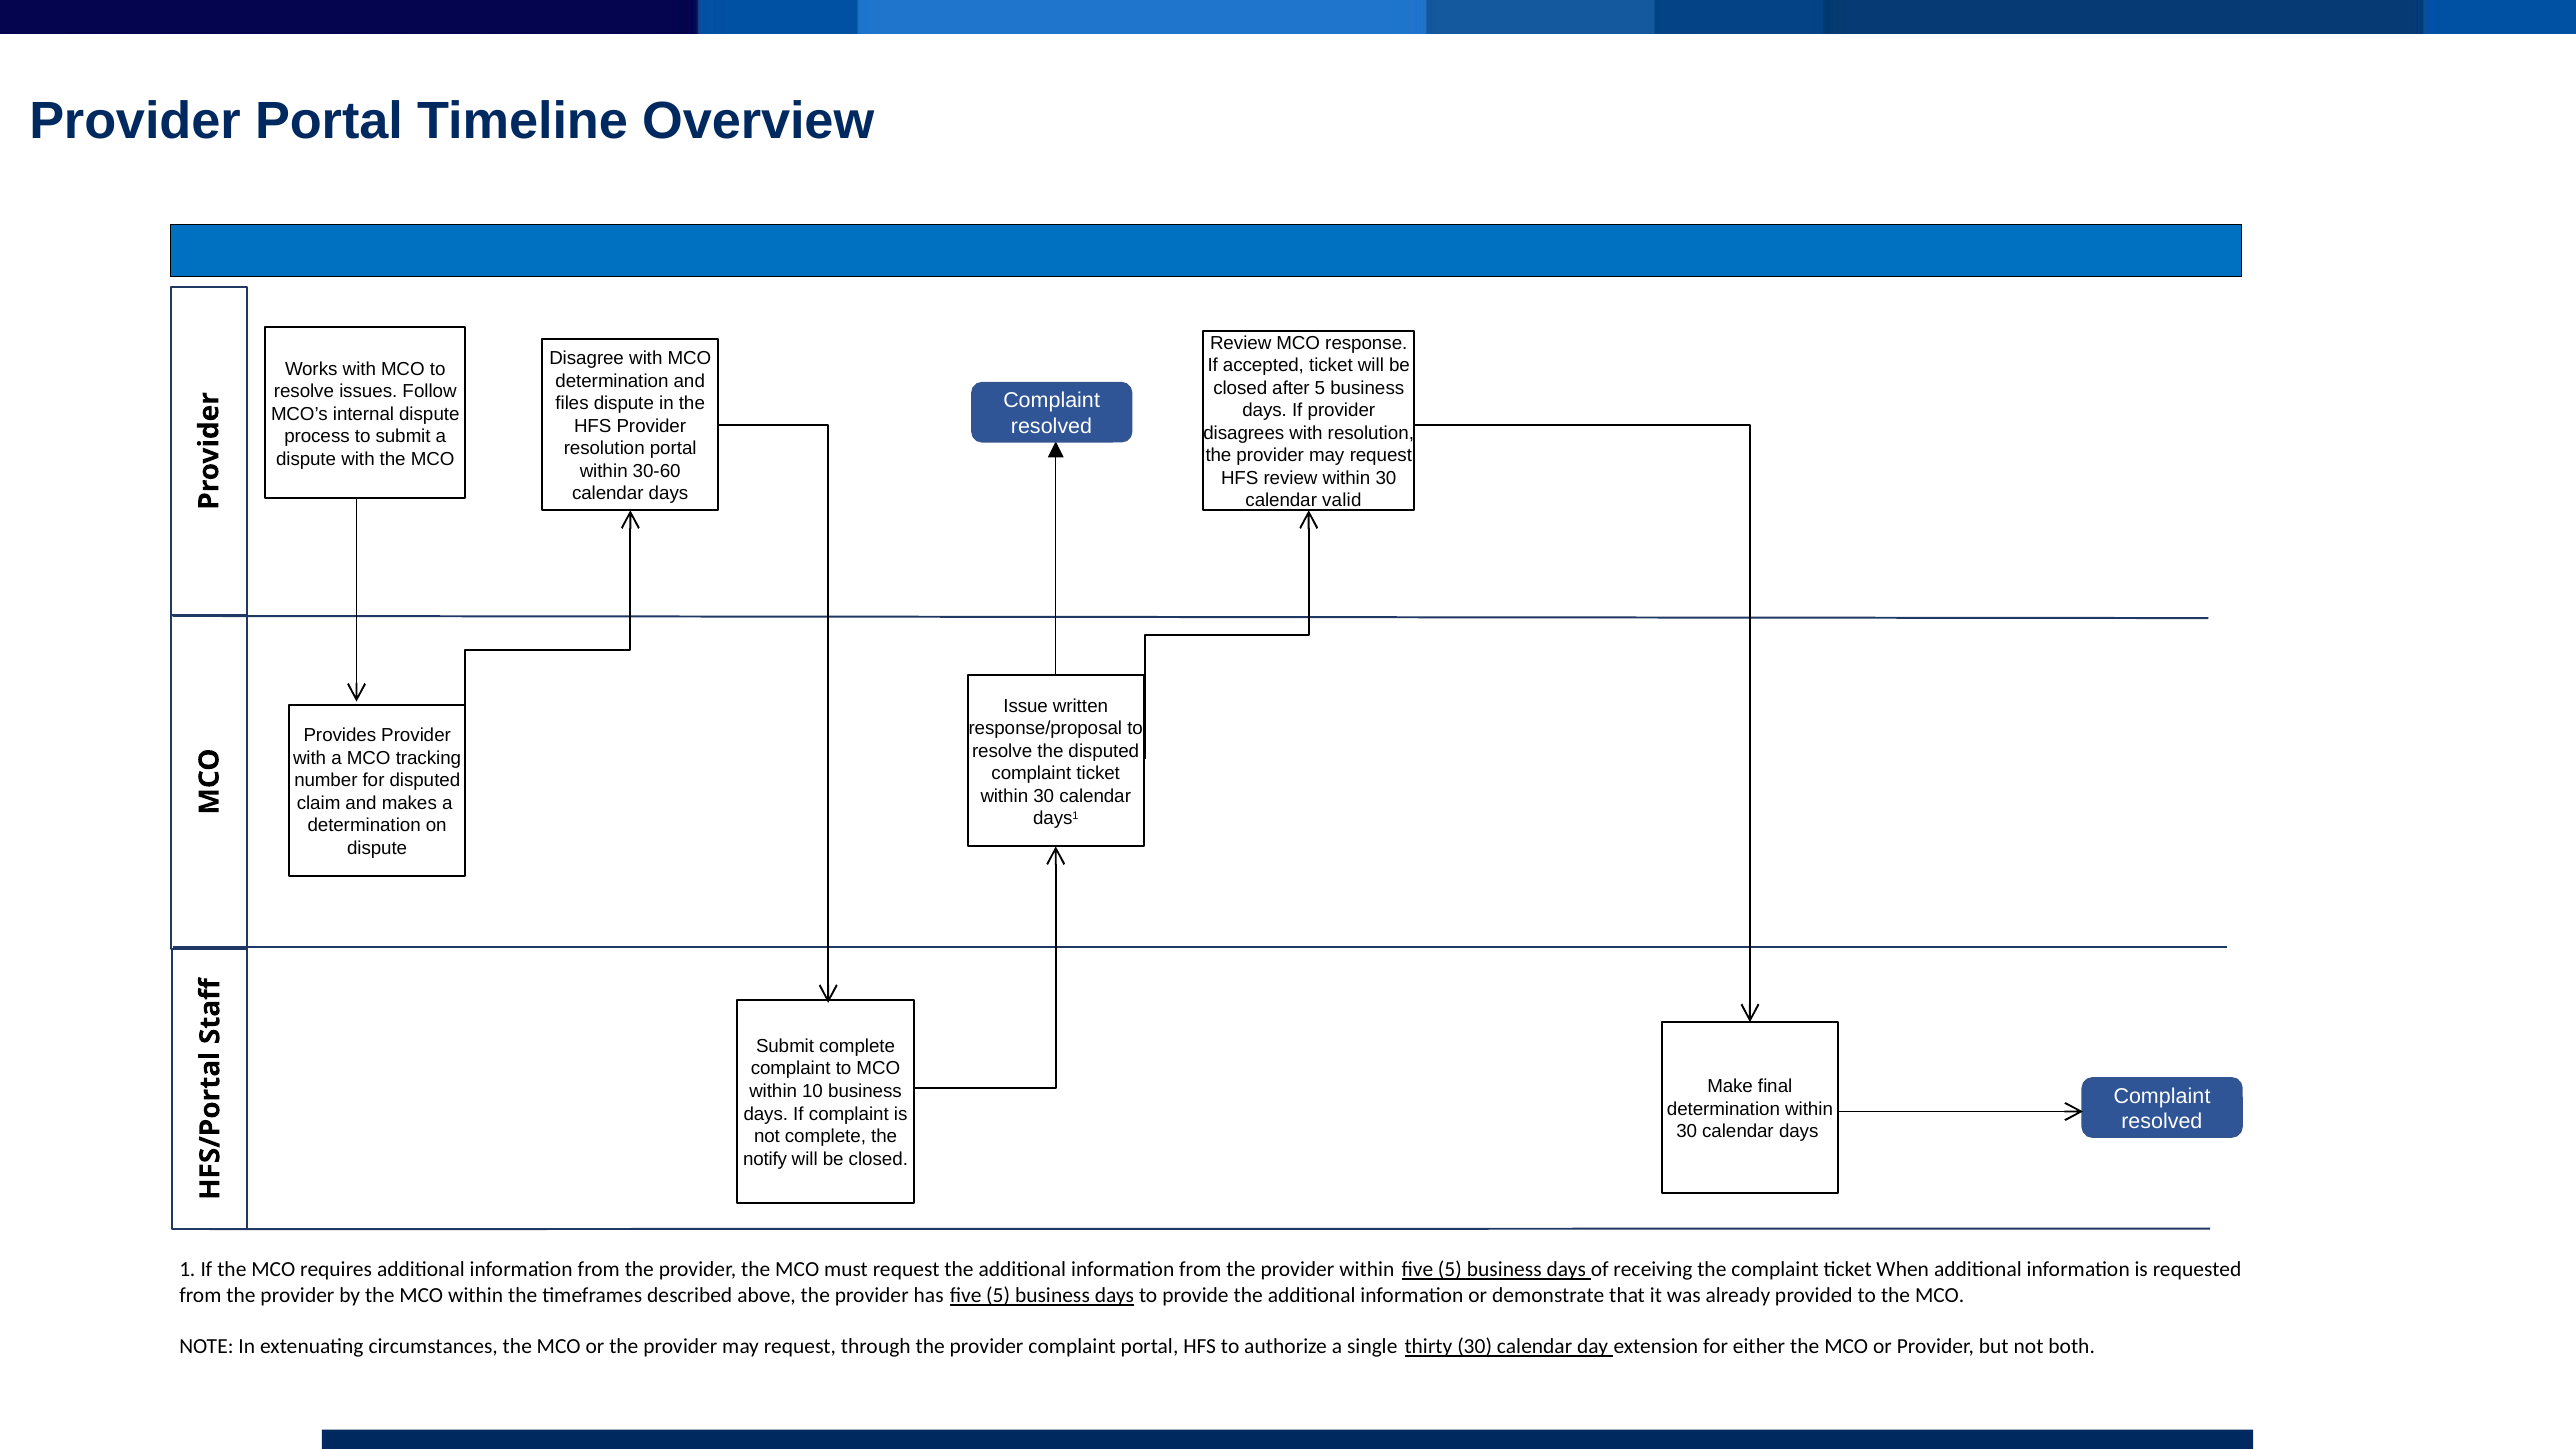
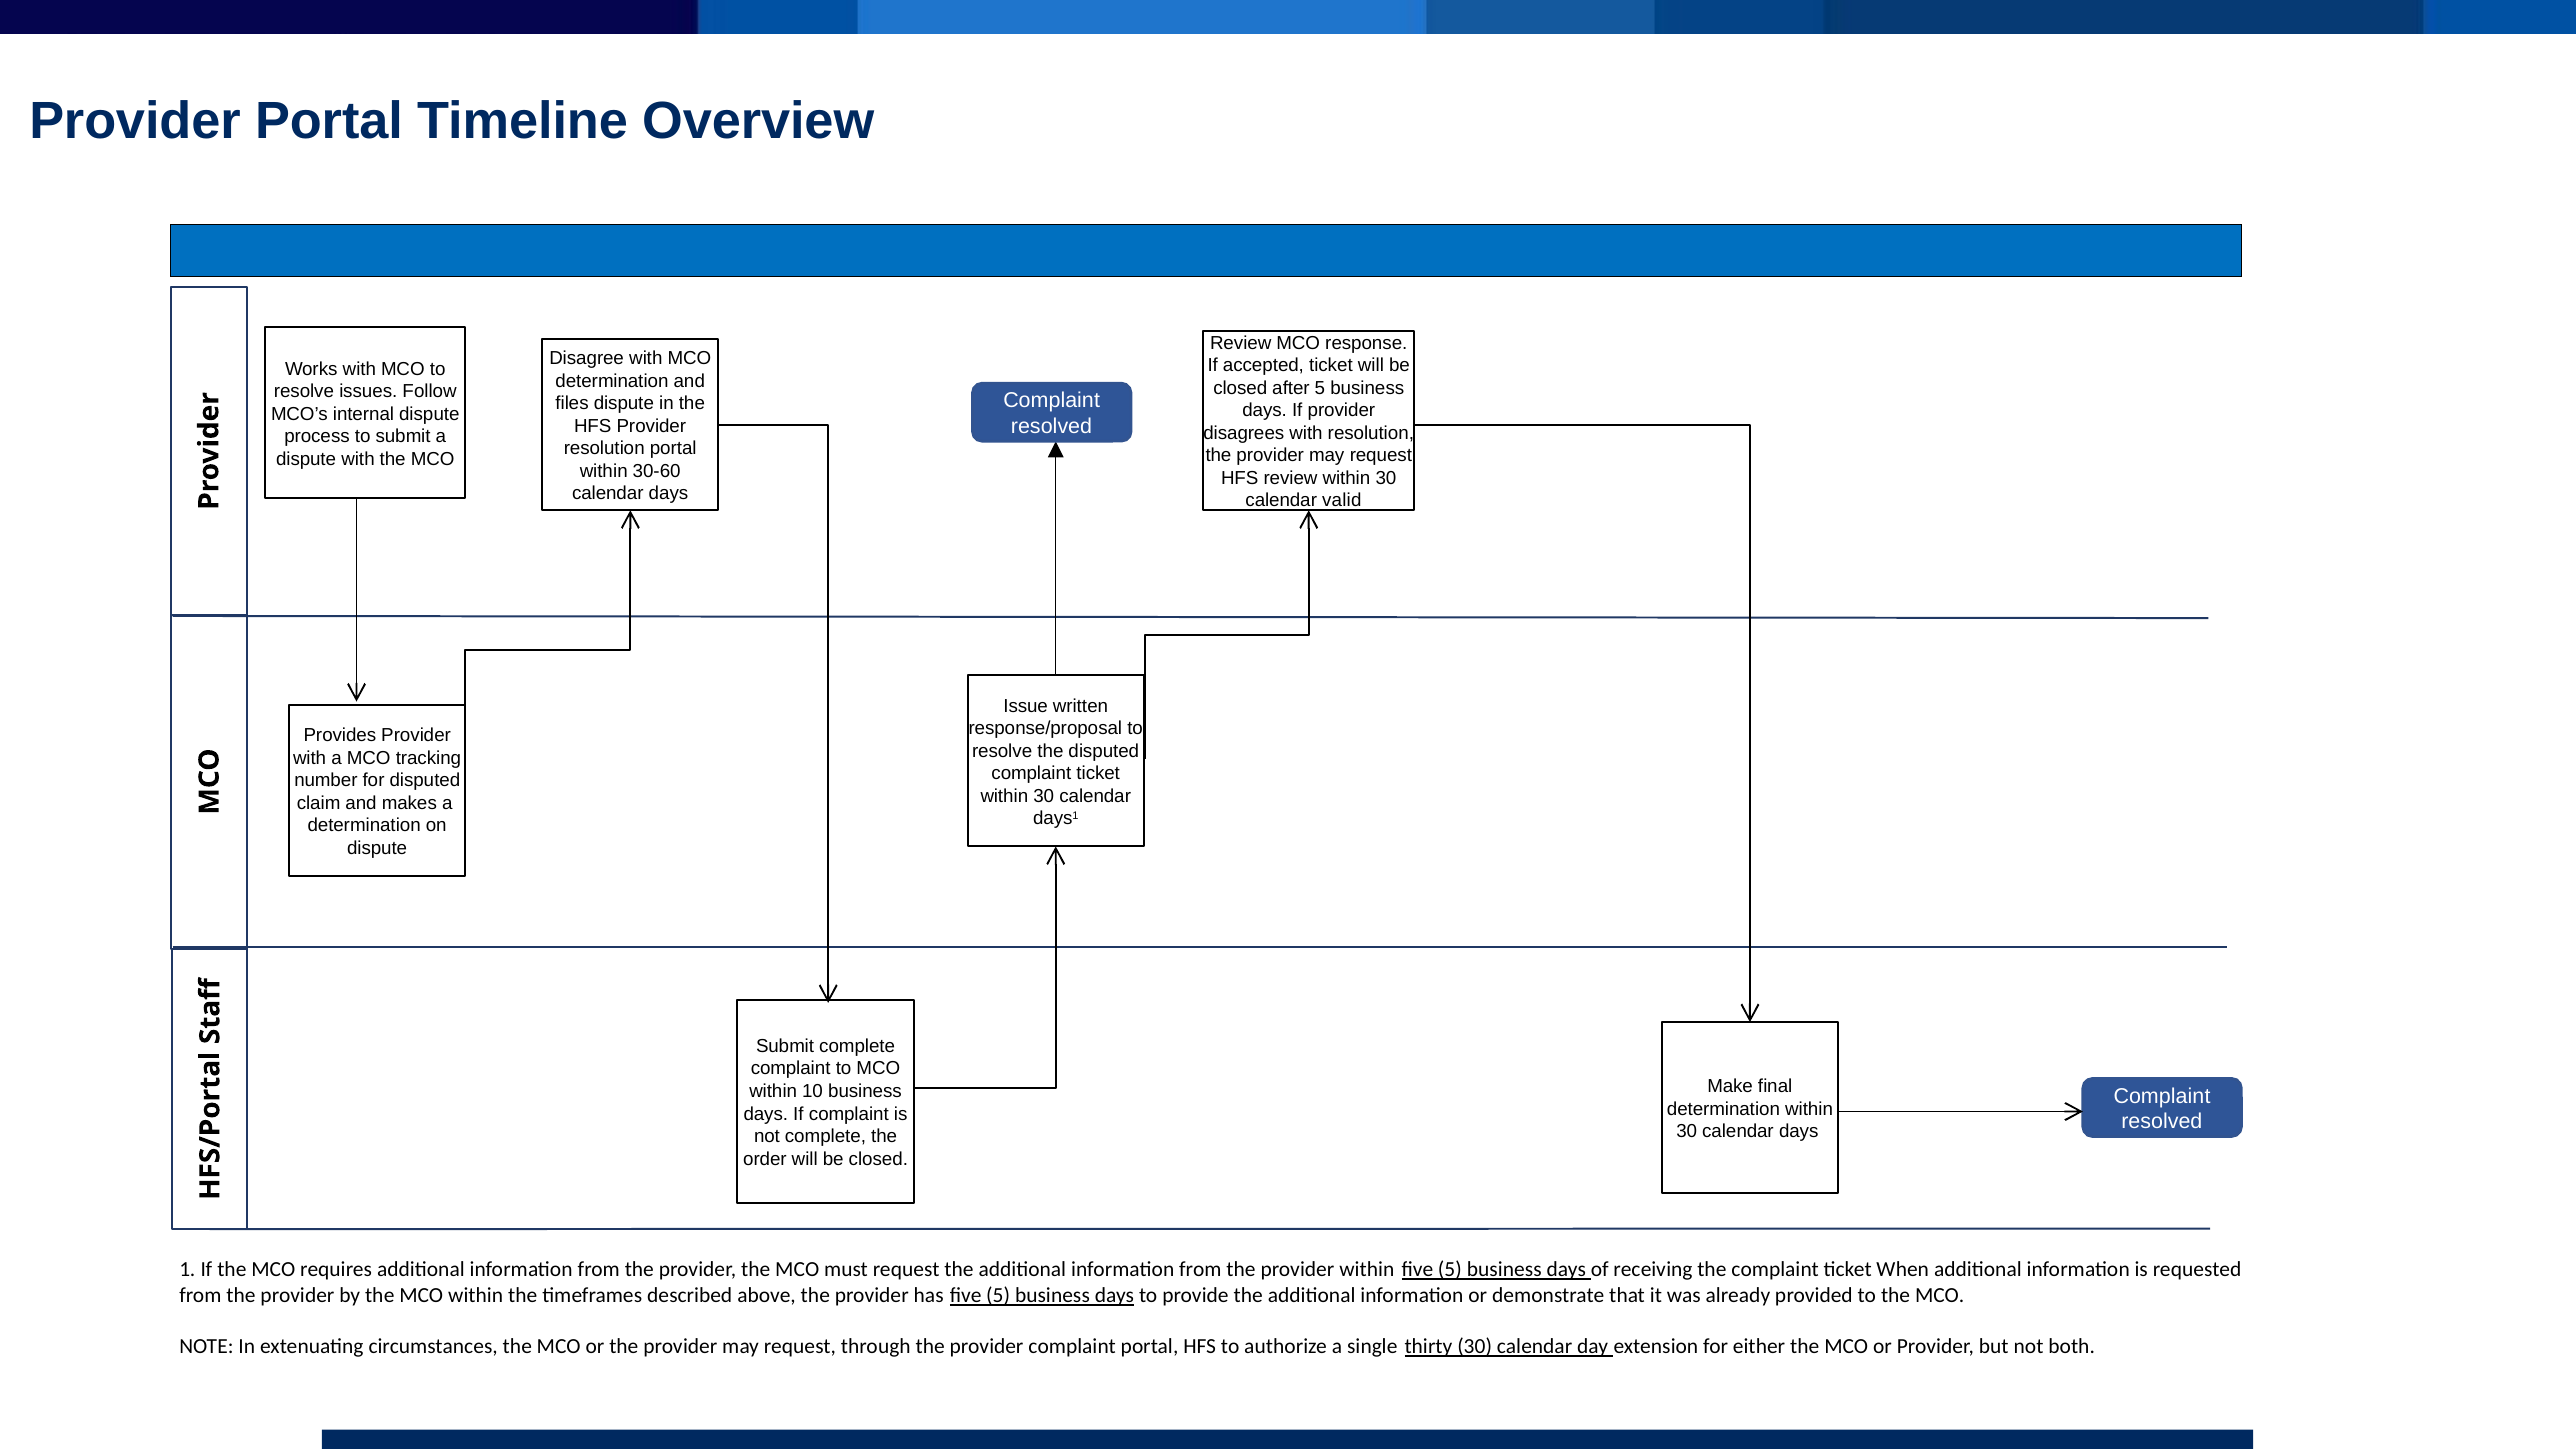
notify: notify -> order (765, 1159)
